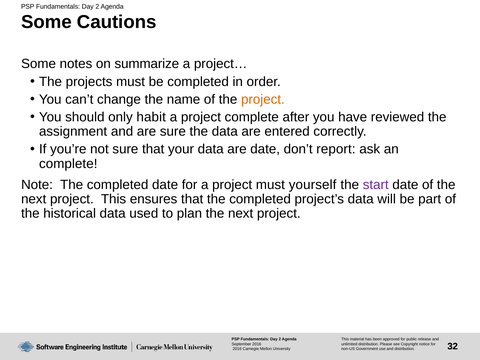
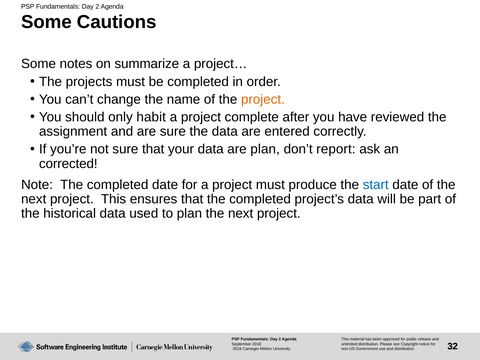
are date: date -> plan (265, 149)
complete: complete -> corrected (68, 164)
yourself: yourself -> produce (313, 185)
start colour: purple -> blue (376, 185)
